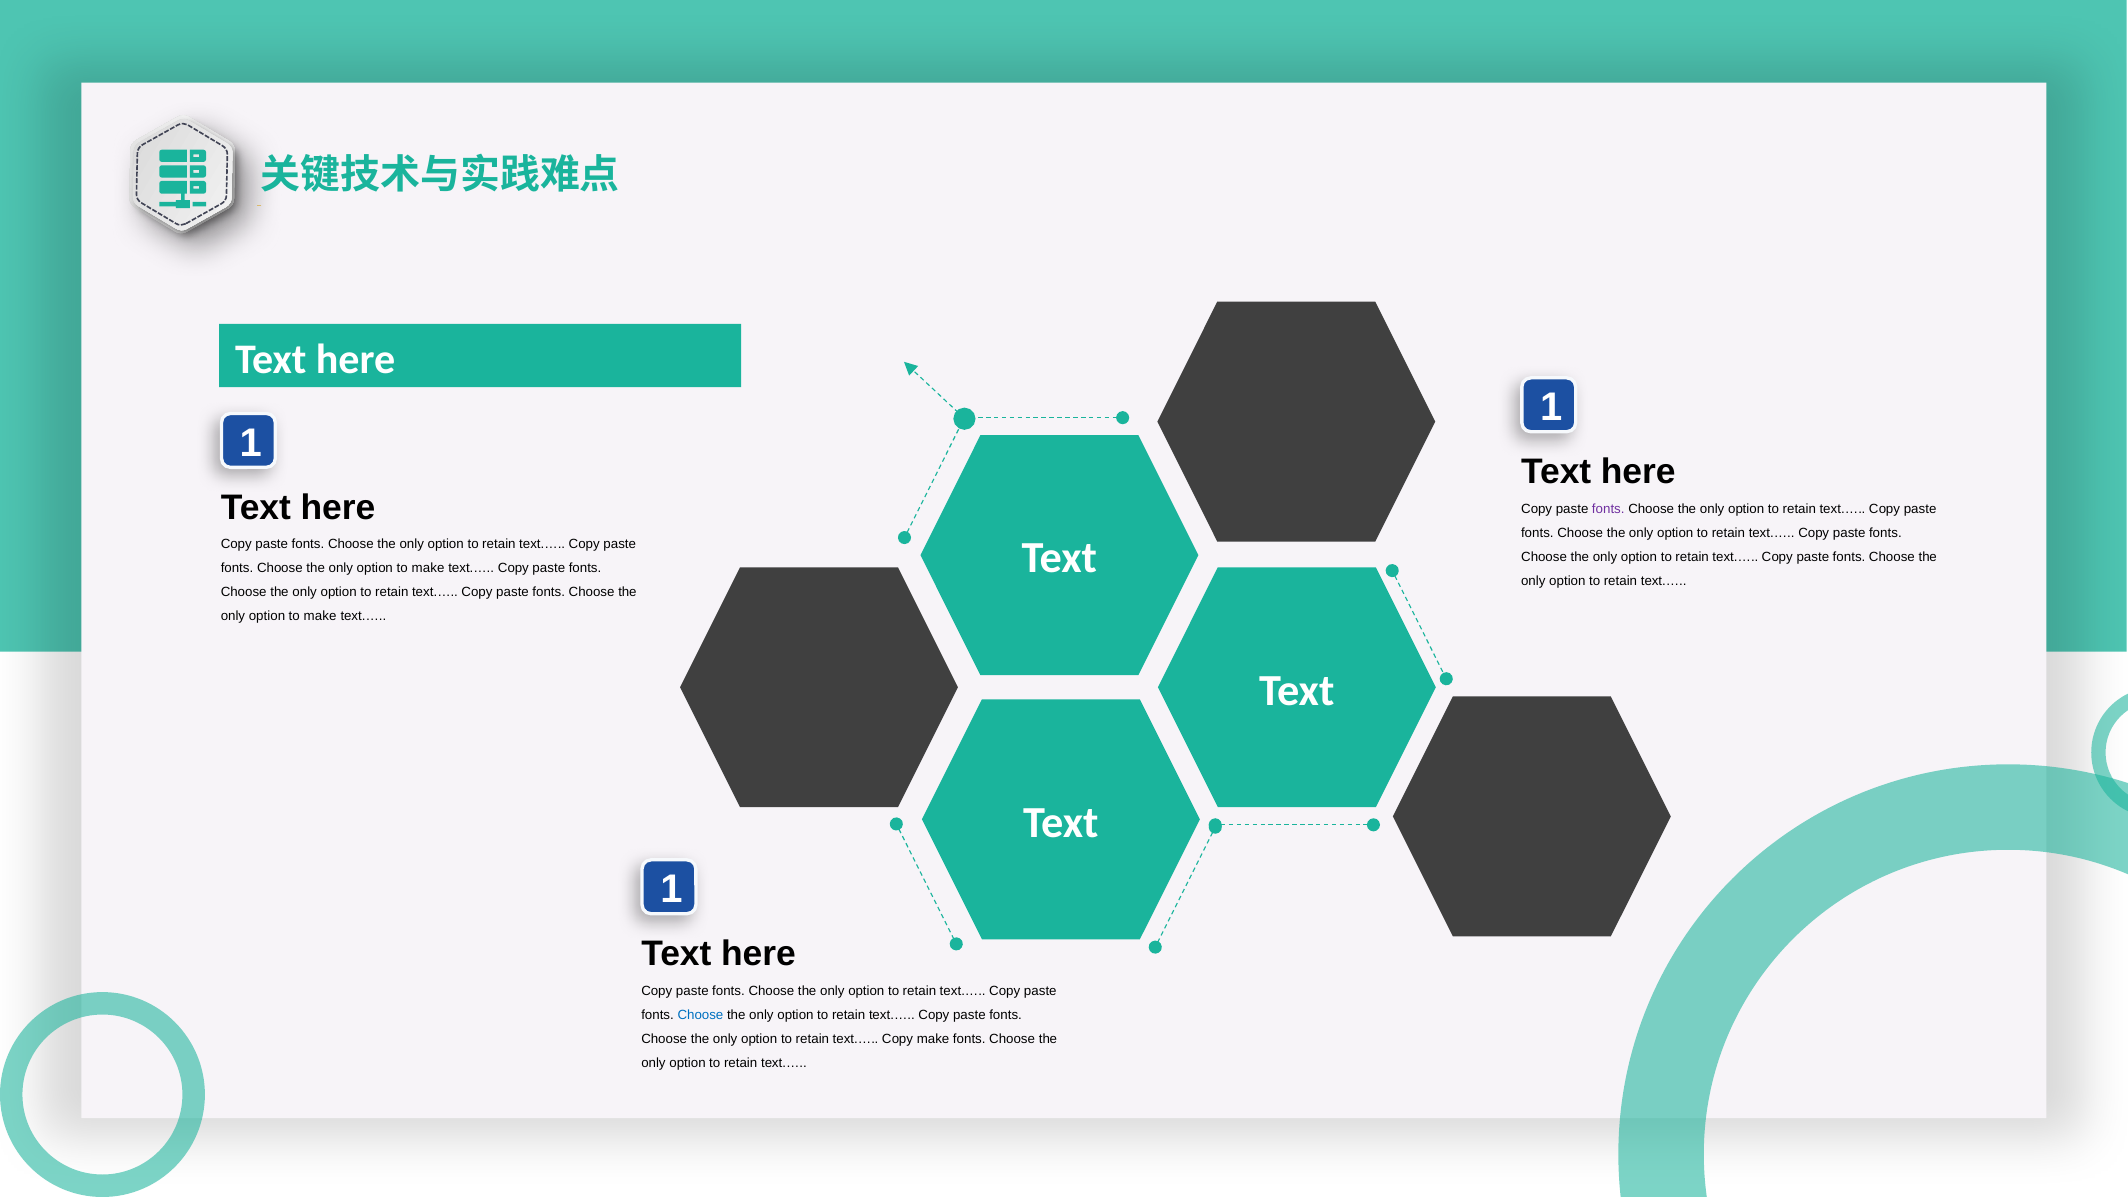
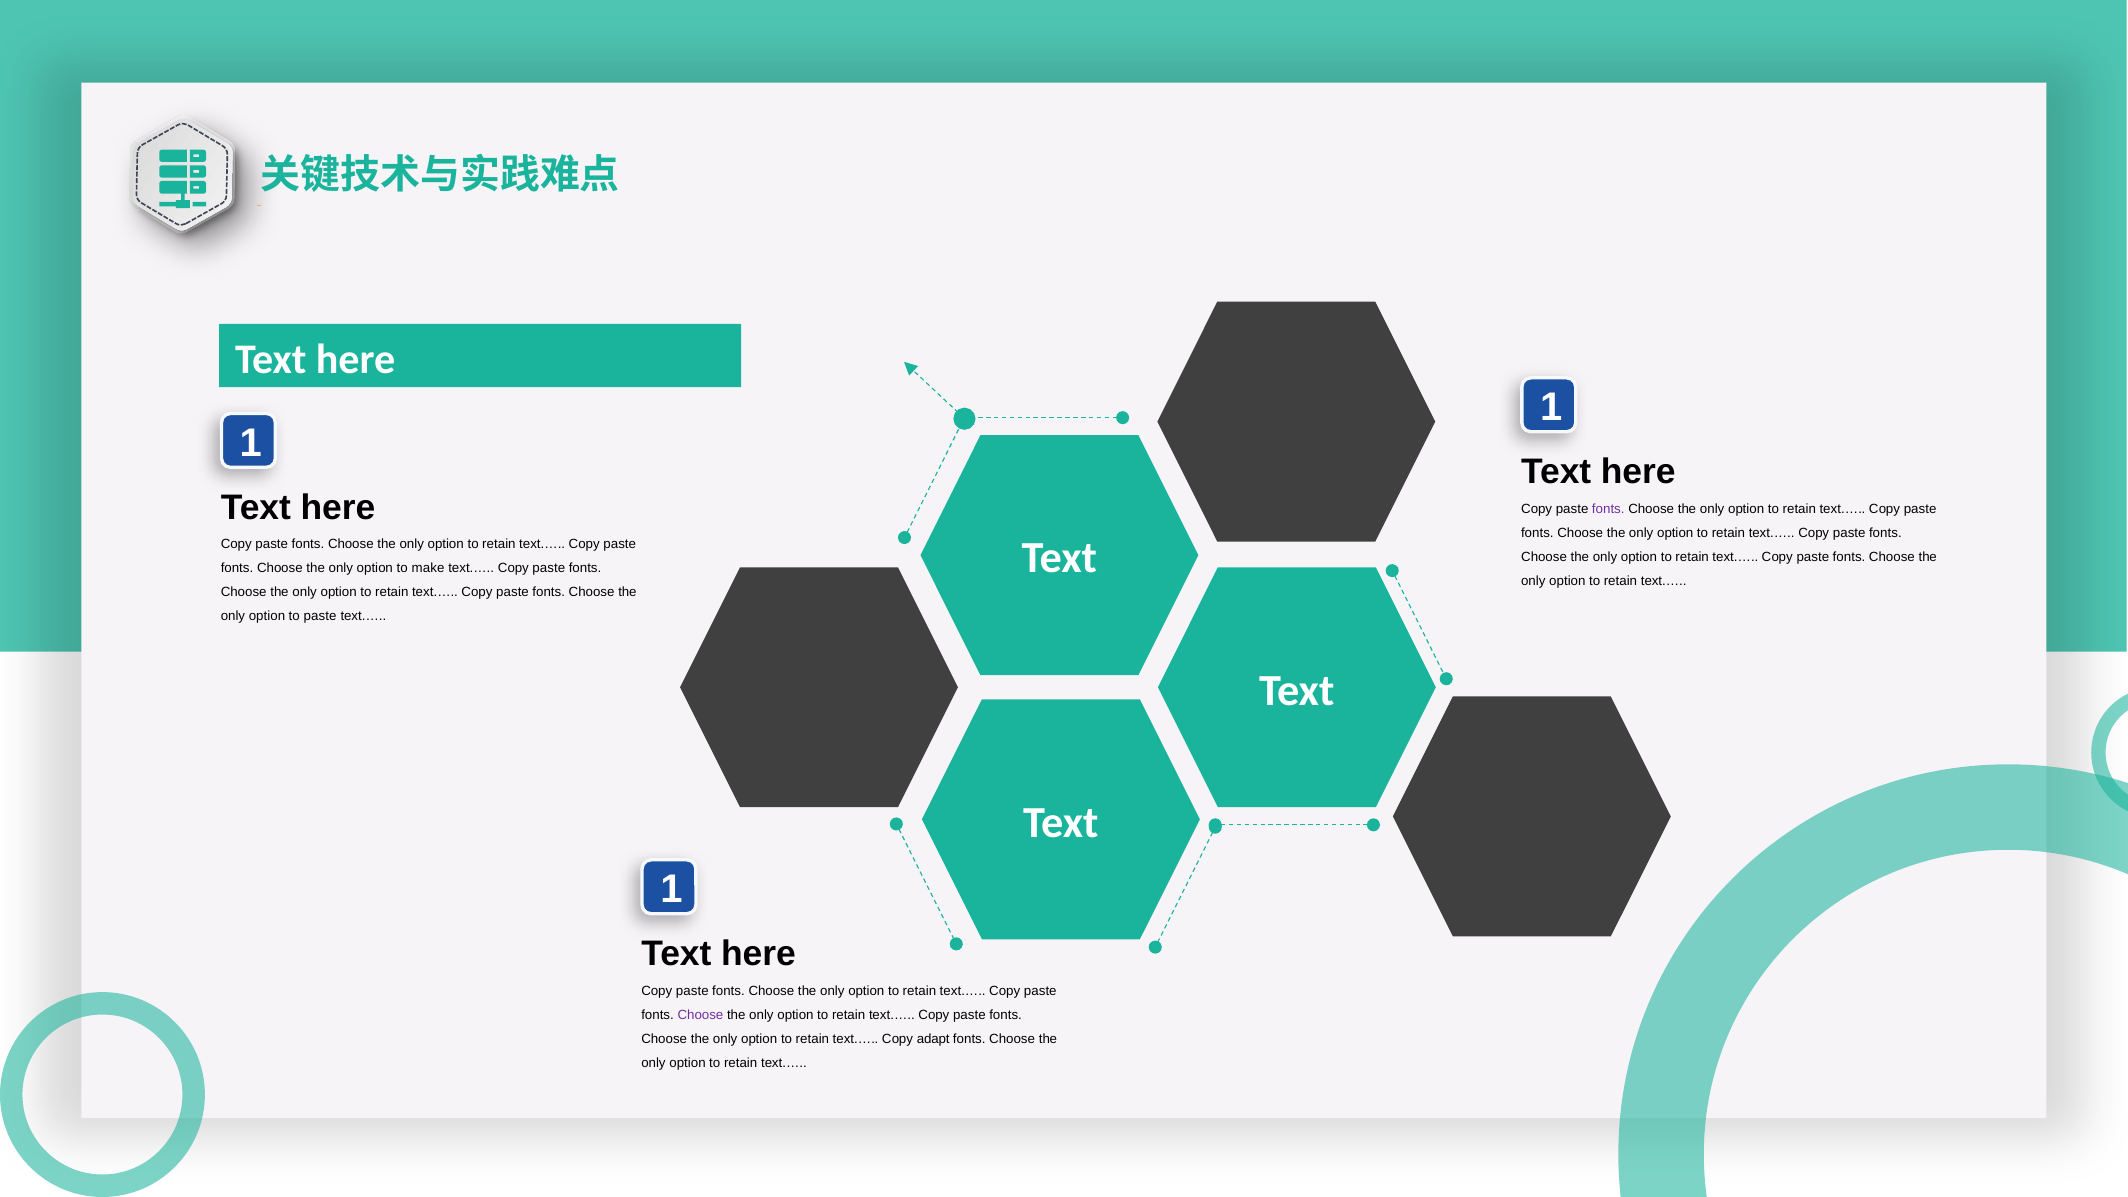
make: make -> paste (320, 616)
Choose colour: blue -> purple (700, 1015)
Copy make: make -> adapt (933, 1039)
